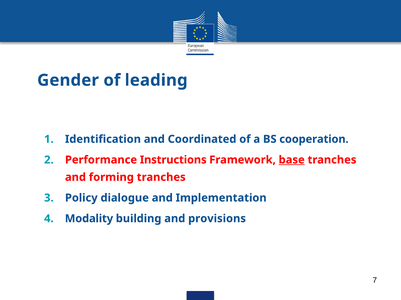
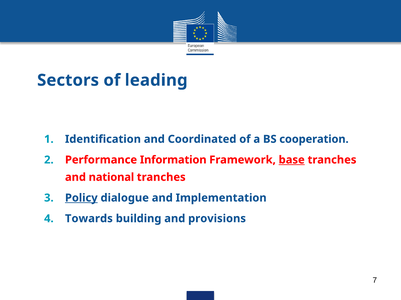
Gender: Gender -> Sectors (68, 80)
Instructions: Instructions -> Information (173, 160)
forming: forming -> national (111, 178)
Policy underline: none -> present (81, 198)
Modality: Modality -> Towards (89, 219)
